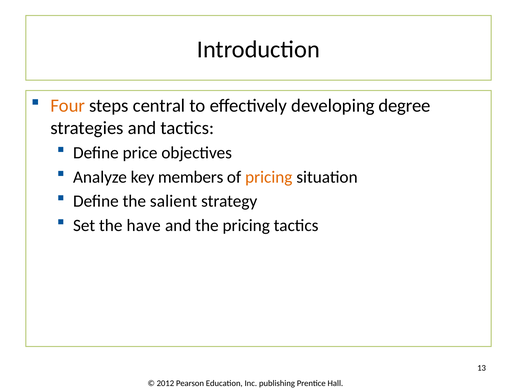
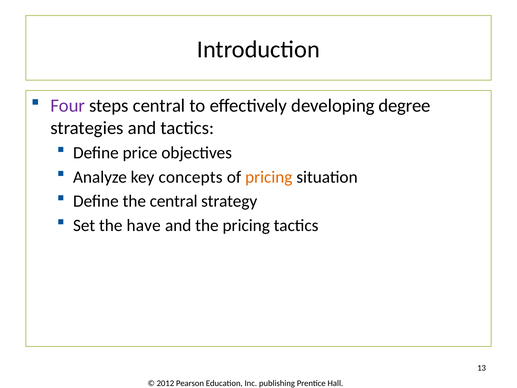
Four colour: orange -> purple (68, 106)
members: members -> concepts (191, 177)
the salient: salient -> central (174, 201)
